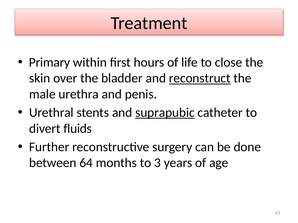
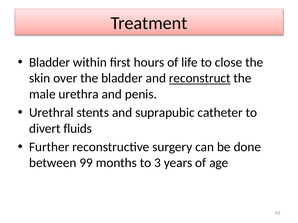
Primary: Primary -> Bladder (50, 63)
suprapubic underline: present -> none (165, 113)
64: 64 -> 99 (86, 163)
